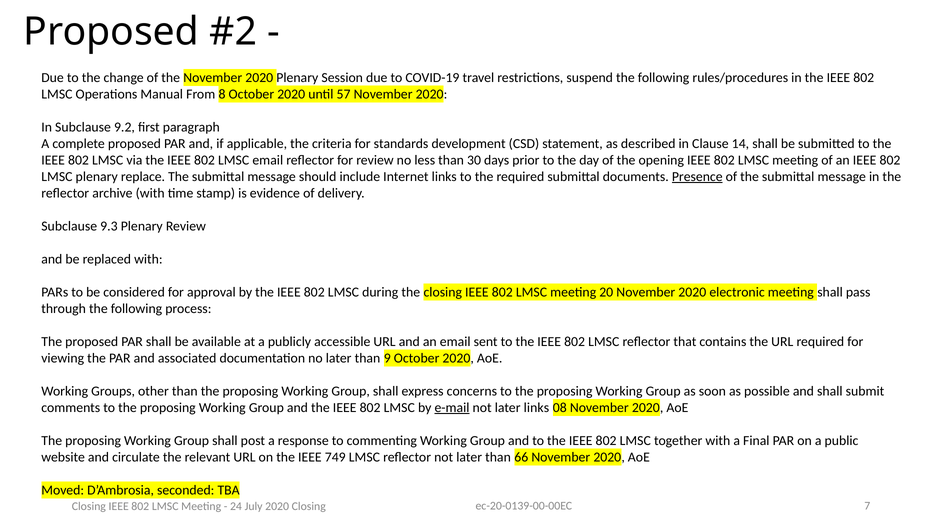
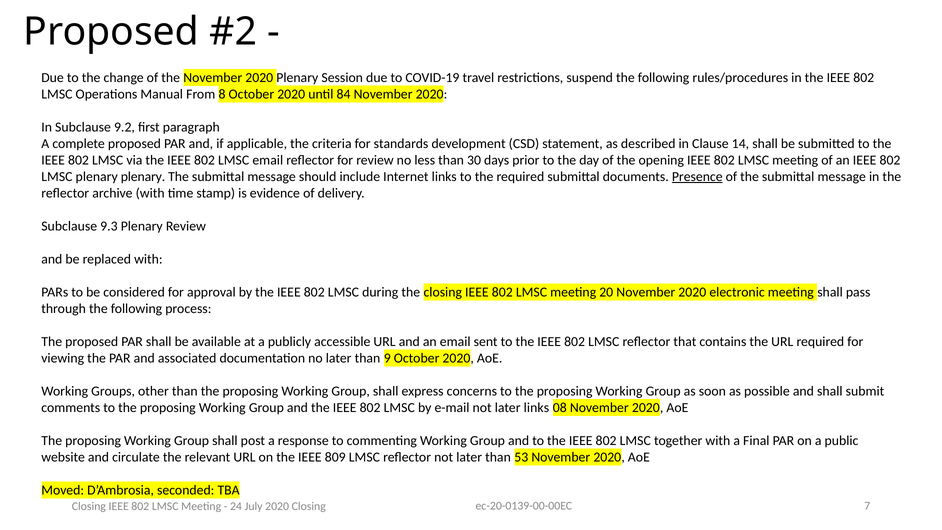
57: 57 -> 84 (344, 94)
plenary replace: replace -> plenary (143, 177)
e-mail underline: present -> none (452, 408)
749: 749 -> 809 (335, 457)
66: 66 -> 53 (521, 457)
